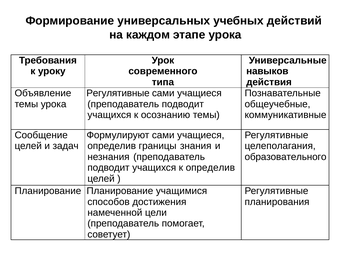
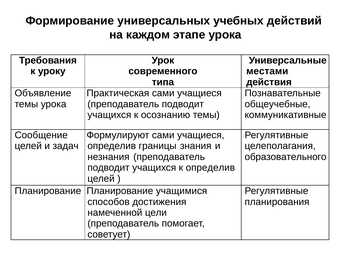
навыков: навыков -> местами (267, 71)
Регулятивные: Регулятивные -> Практическая (118, 93)
